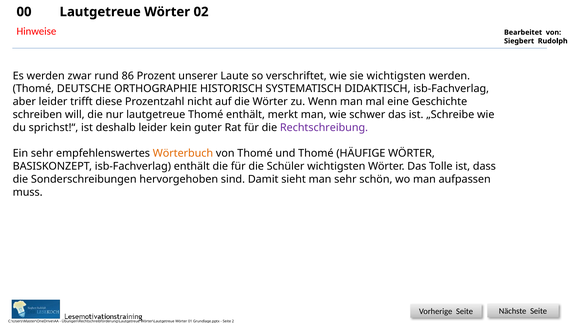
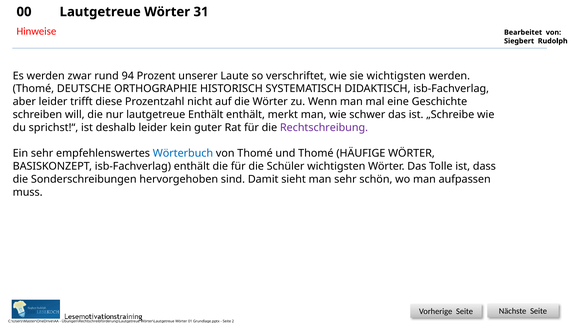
02: 02 -> 31 (201, 12)
86: 86 -> 94 (128, 76)
lautgetreue Thomé: Thomé -> Enthält (206, 115)
Wörterbuch colour: orange -> blue (183, 154)
